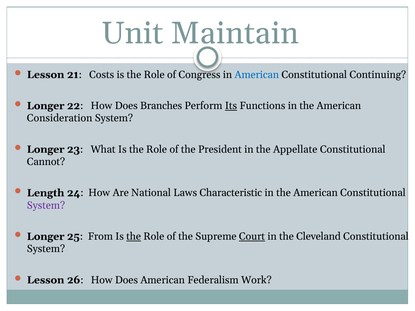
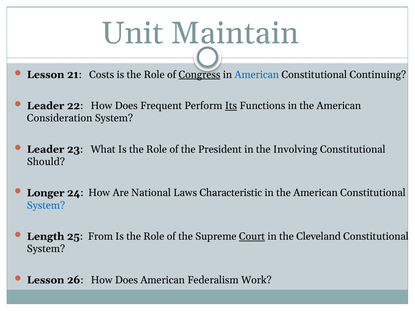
Congress underline: none -> present (199, 75)
Longer: Longer -> Leader (46, 106)
Branches: Branches -> Frequent (161, 106)
Longer: Longer -> Leader (46, 149)
Appellate: Appellate -> Involving (295, 149)
Cannot: Cannot -> Should (46, 162)
Length: Length -> Longer (46, 193)
System colour: purple -> blue (46, 205)
Longer: Longer -> Length (46, 237)
the underline: present -> none (134, 237)
